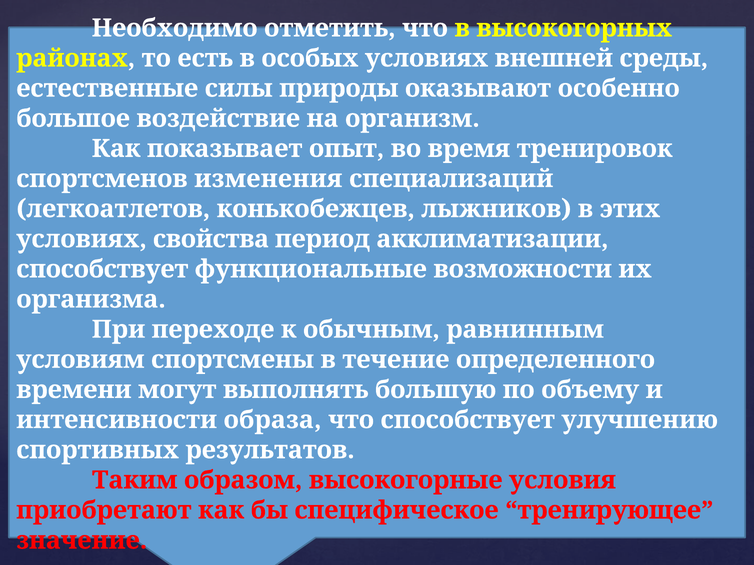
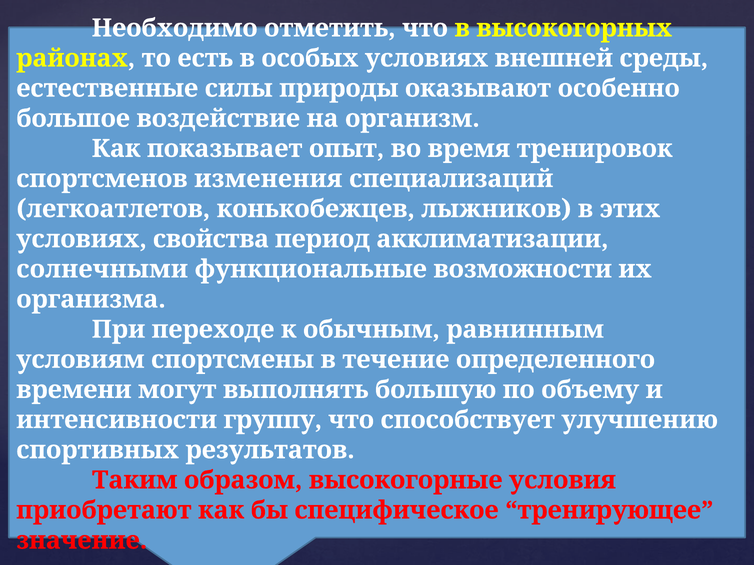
способствует: способствует -> солнечными (102, 269)
образа: образа -> группу (273, 420)
